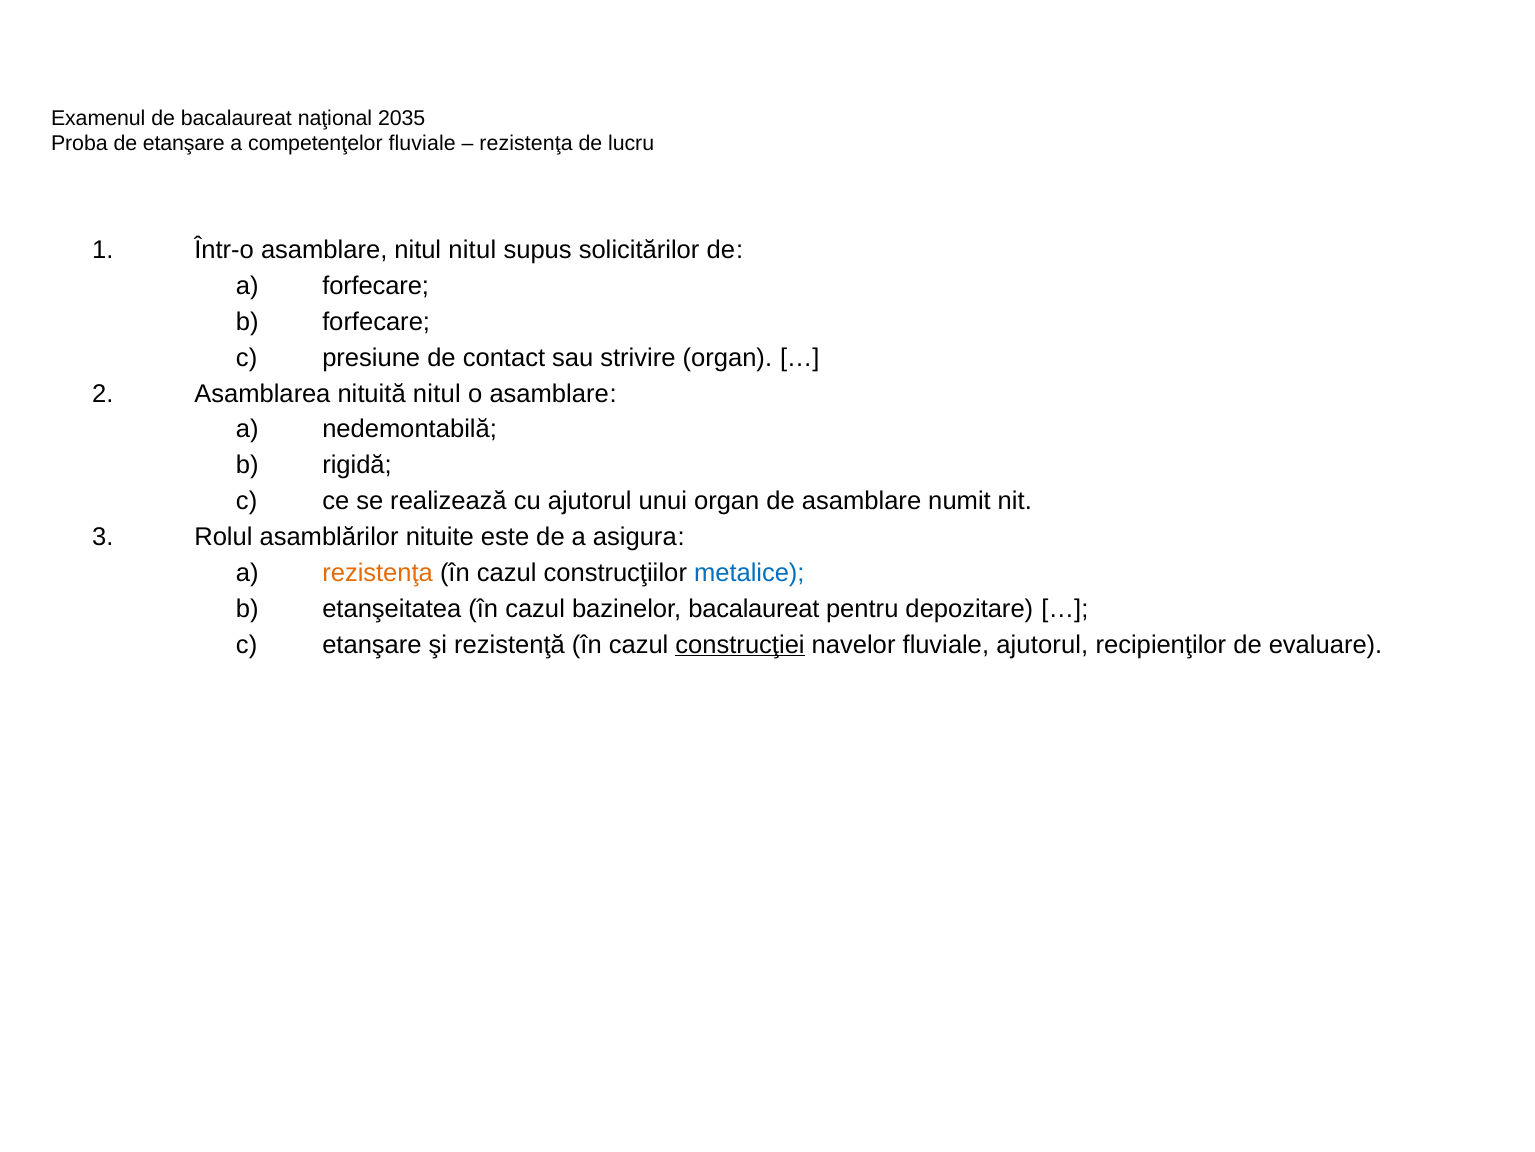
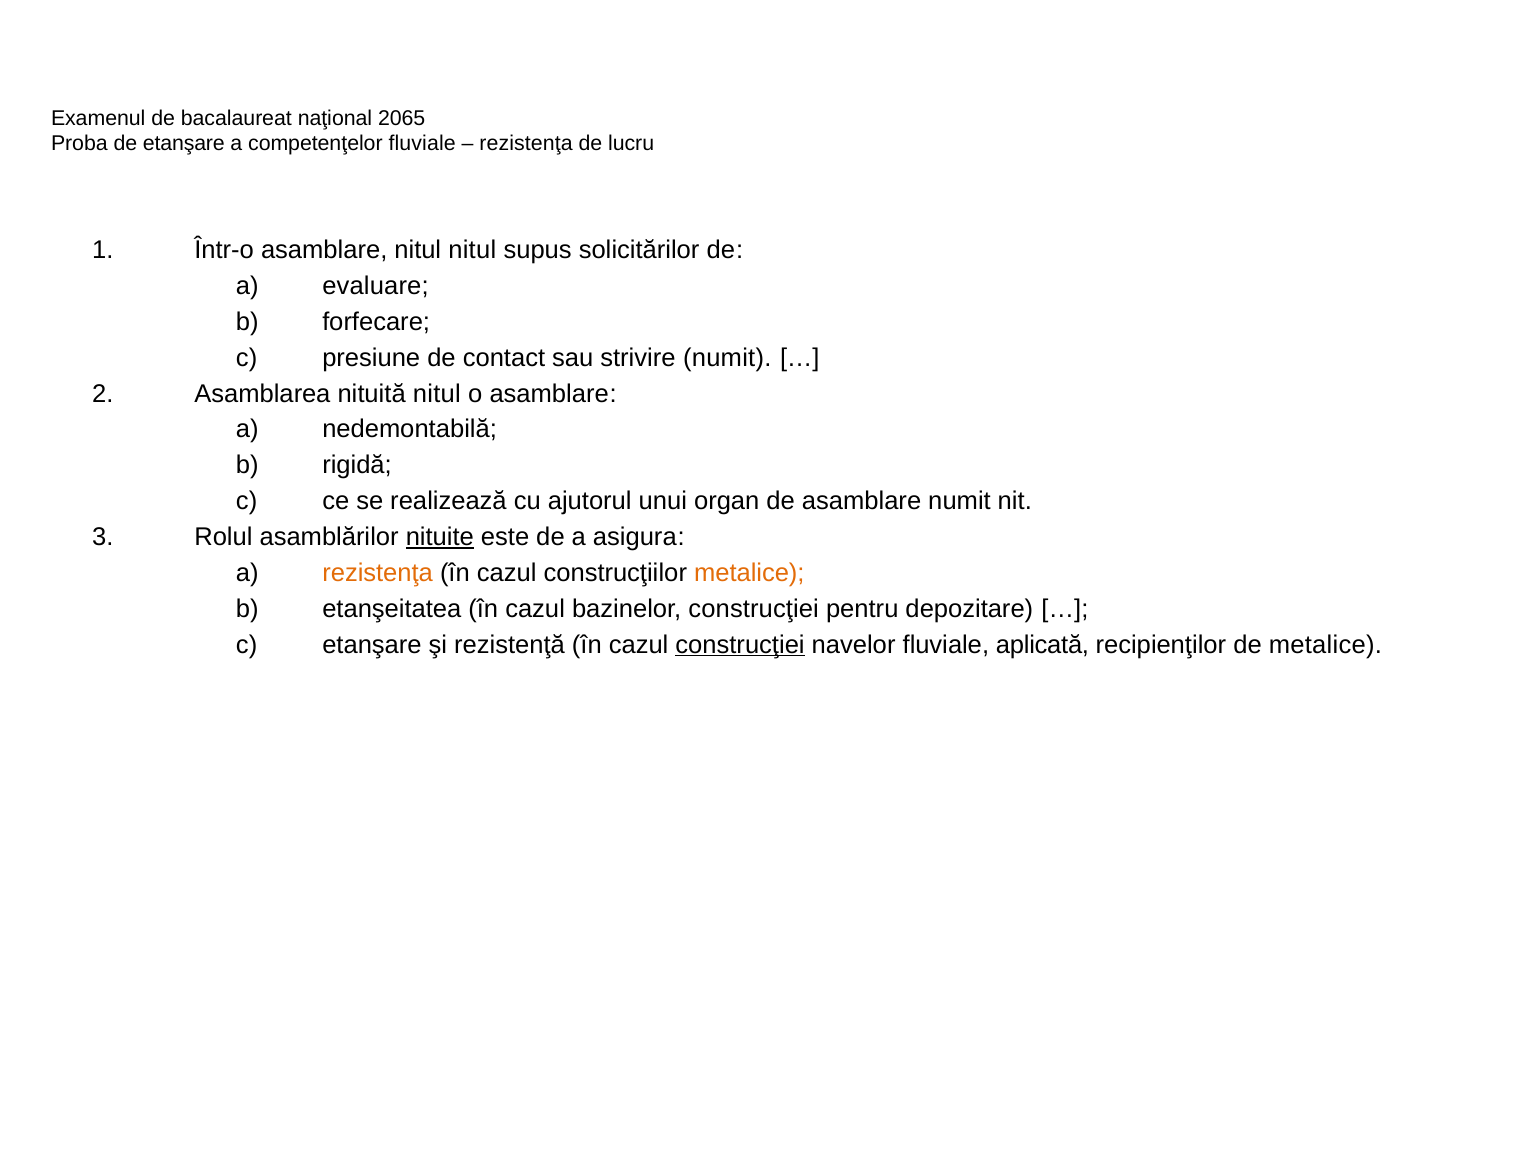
2035: 2035 -> 2065 (402, 118)
a forfecare: forfecare -> evaluare (375, 286)
strivire organ: organ -> numit (727, 357)
nituite underline: none -> present (440, 537)
metalice colour: blue -> orange (749, 573)
bazinelor bacalaureat: bacalaureat -> construcţiei (754, 608)
fluviale ajutorul: ajutorul -> aplicată (1043, 644)
de evaluare: evaluare -> metalice (1325, 644)
